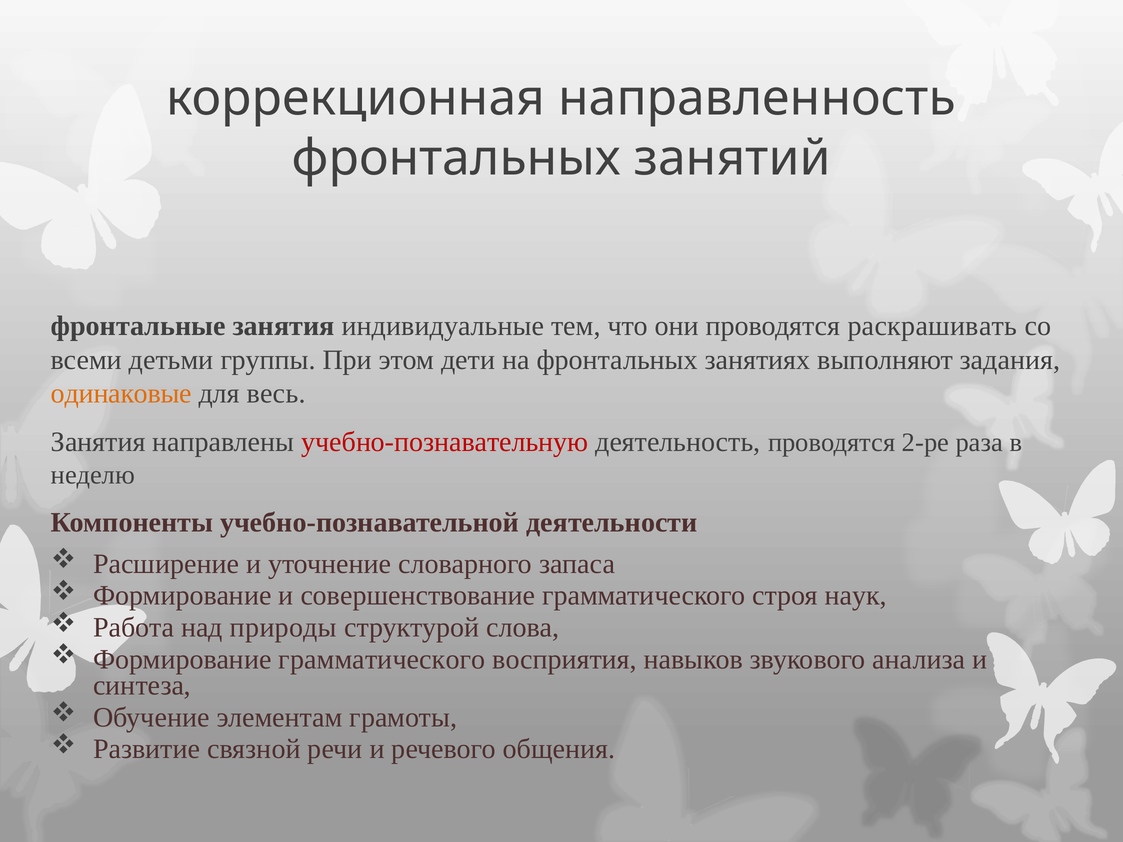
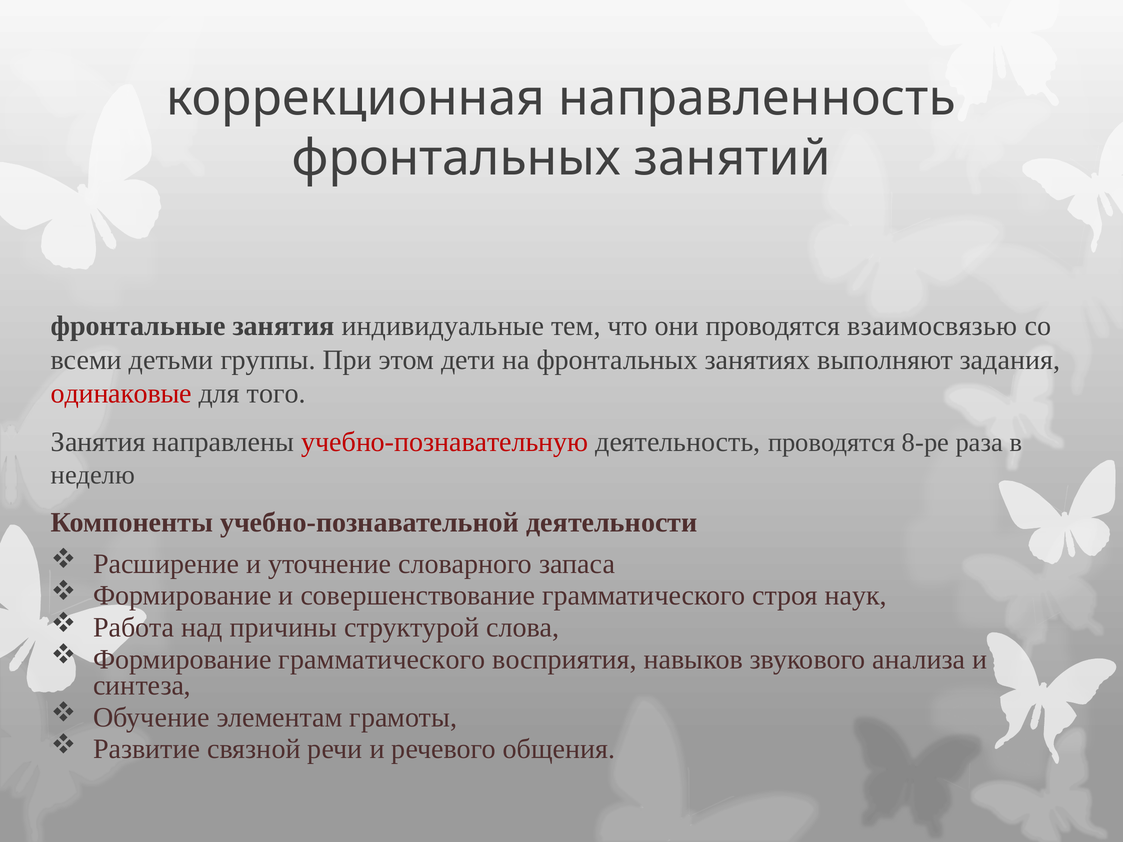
раскрашивать: раскрашивать -> взаимосвязью (932, 326)
одинаковые colour: orange -> red (121, 394)
весь: весь -> того (276, 394)
2-ре: 2-ре -> 8-ре (926, 443)
природы: природы -> причины (283, 628)
